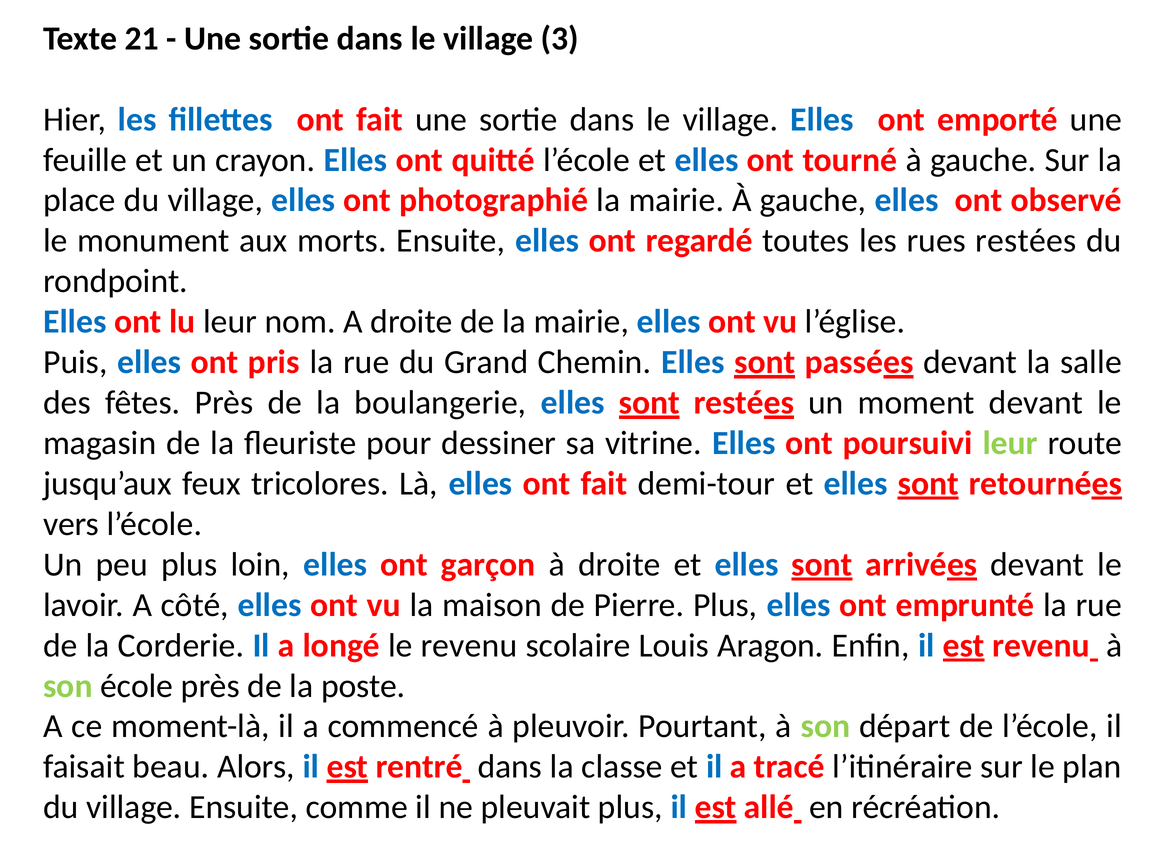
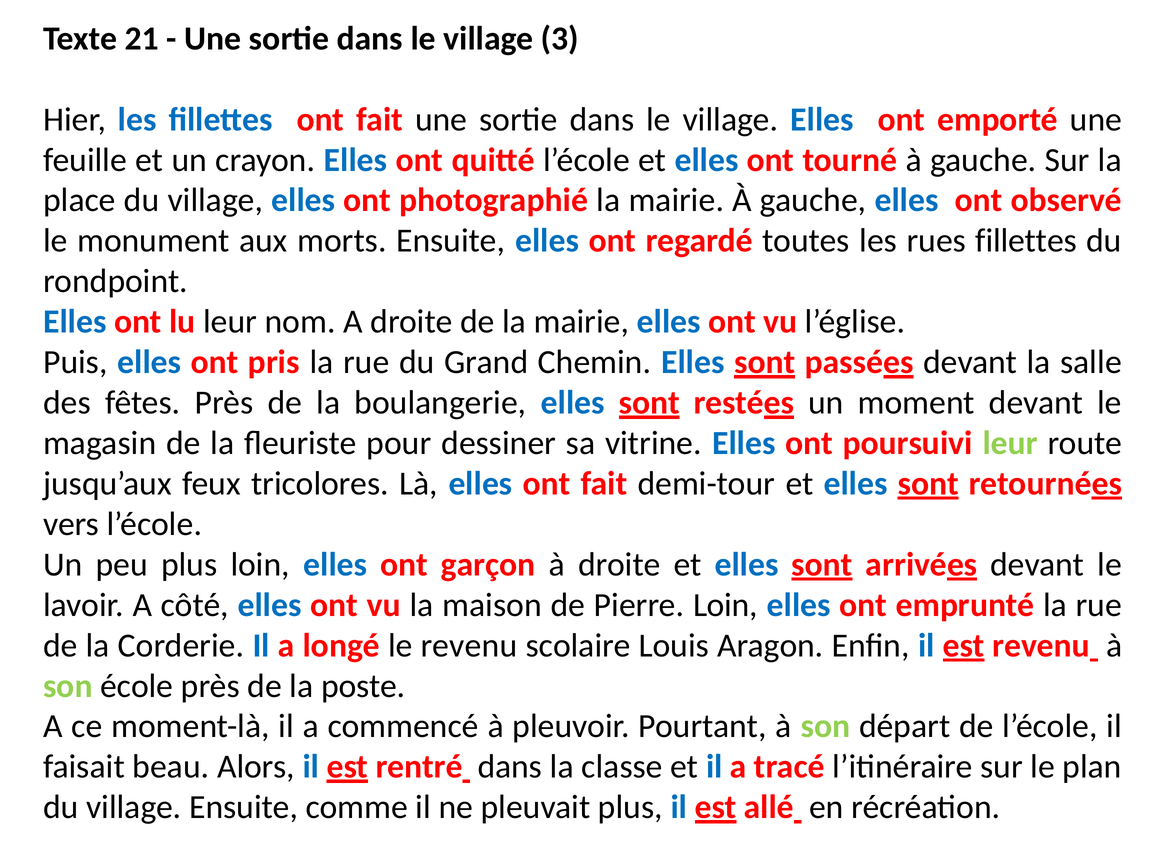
rues restées: restées -> fillettes (1026, 241)
Pierre Plus: Plus -> Loin (725, 605)
